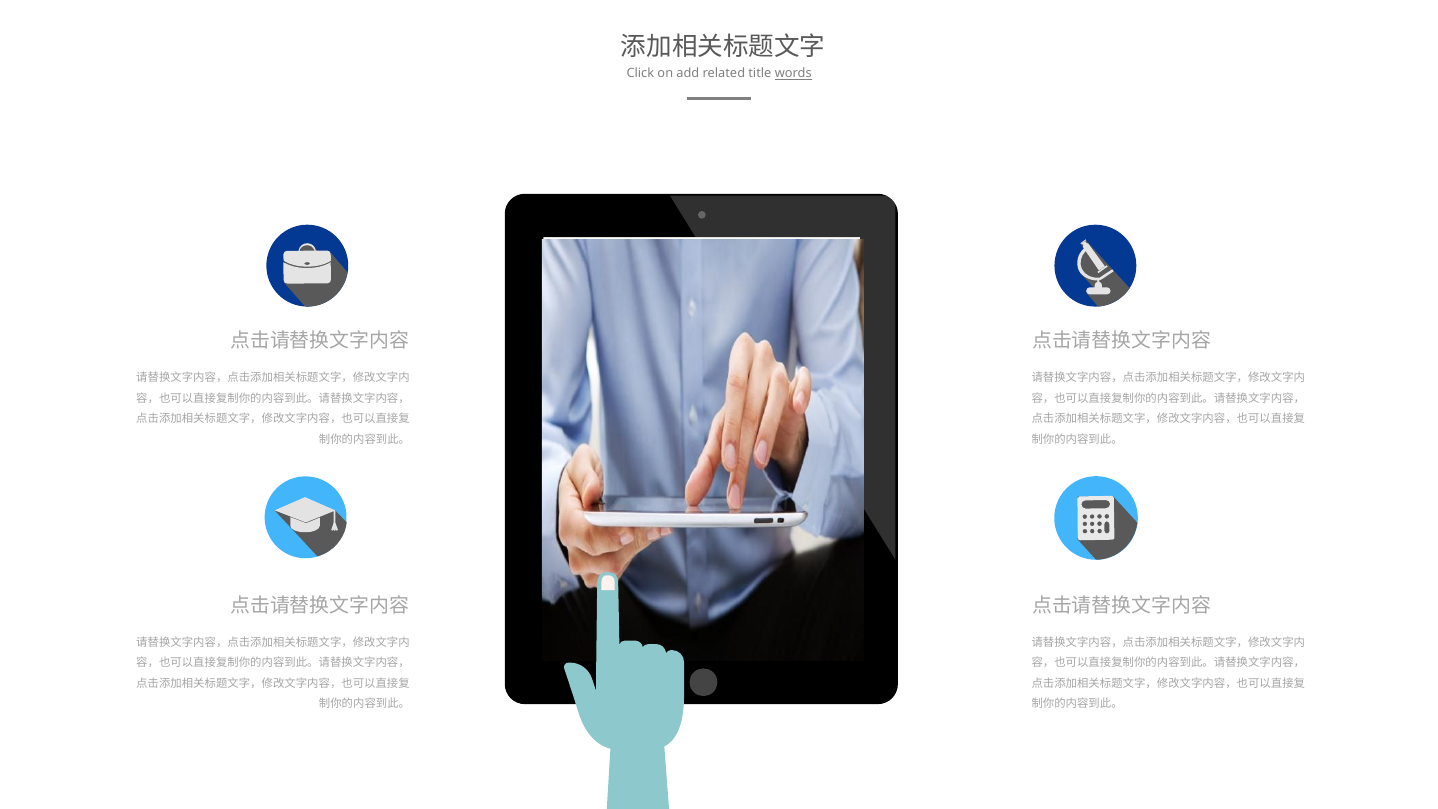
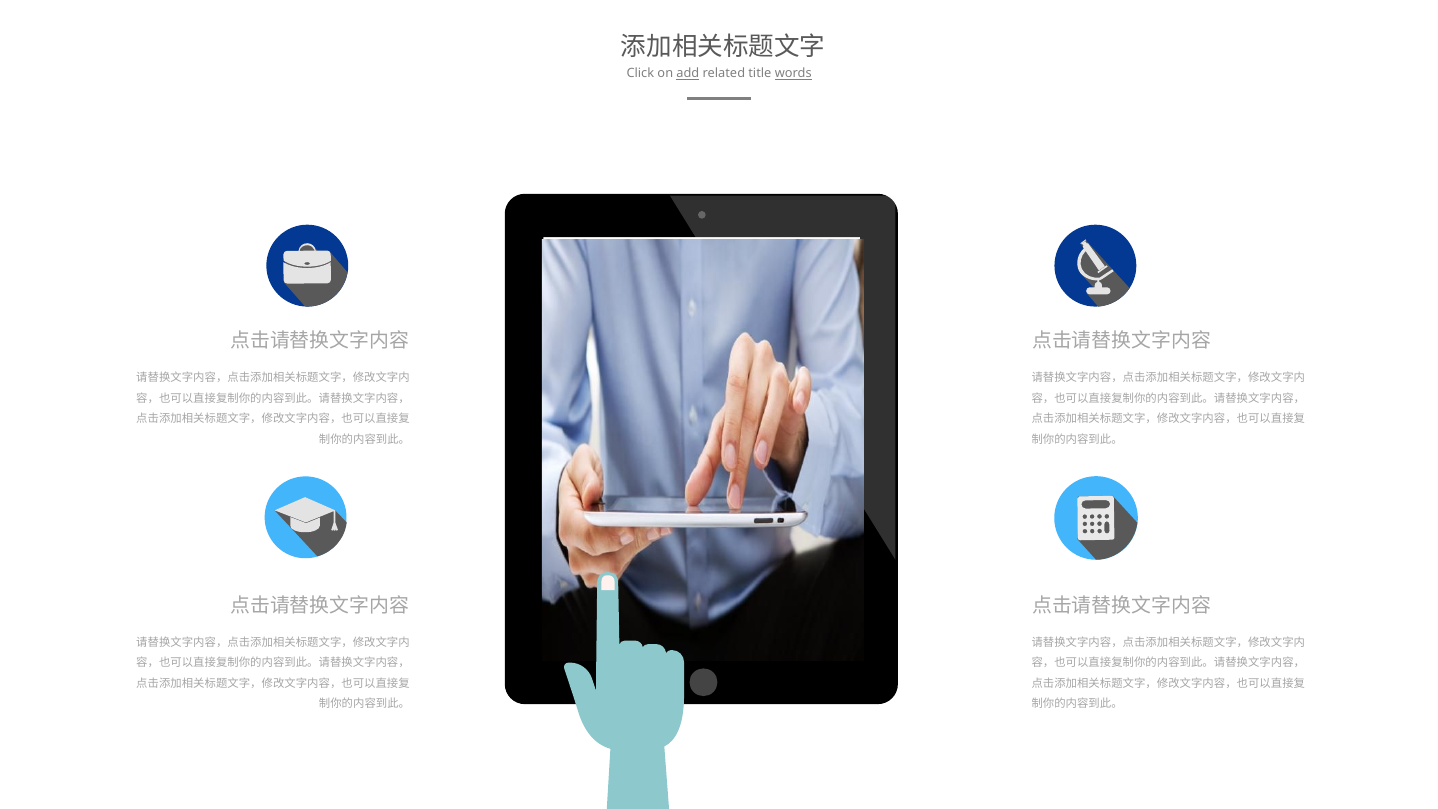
add underline: none -> present (688, 74)
